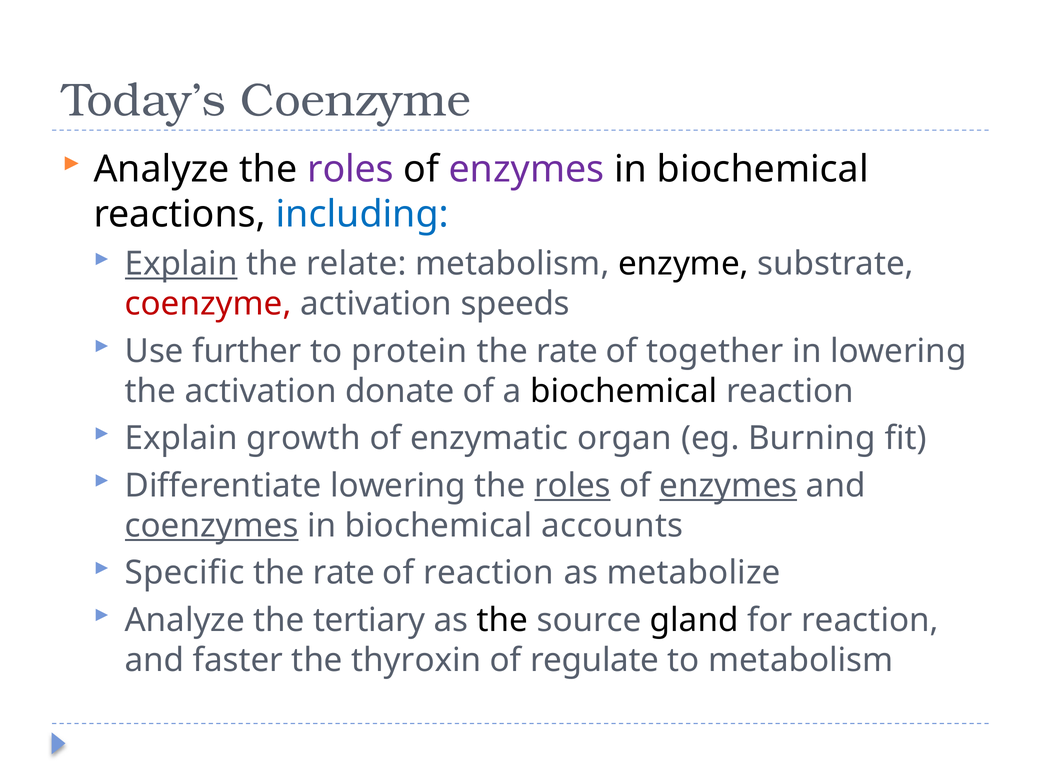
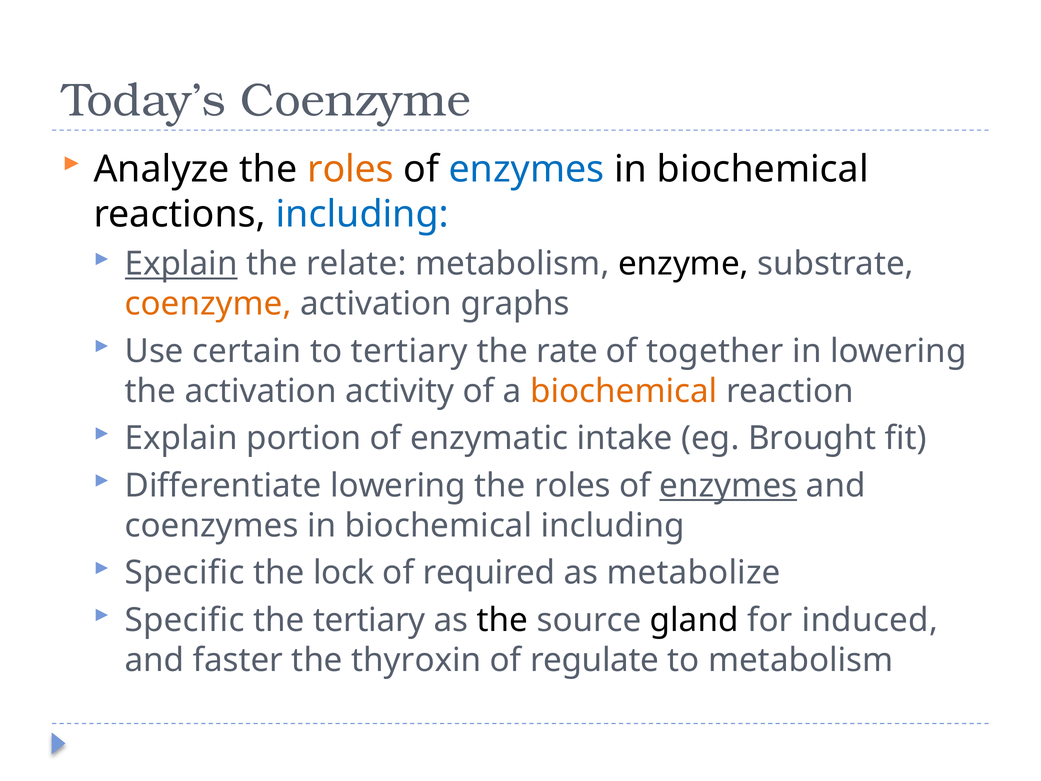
roles colour: purple -> orange (351, 169)
enzymes colour: purple -> blue (527, 169)
coenzyme colour: red -> orange (208, 304)
speeds: speeds -> graphs (515, 304)
further: further -> certain (247, 351)
to protein: protein -> tertiary (409, 351)
donate: donate -> activity (400, 391)
biochemical colour: black -> orange (624, 391)
growth: growth -> portion (304, 438)
organ: organ -> intake (625, 438)
Burning: Burning -> Brought (812, 438)
roles underline: present -> none (573, 486)
coenzymes underline: present -> none (212, 526)
biochemical accounts: accounts -> including (613, 526)
rate: rate -> lock (344, 573)
of reaction: reaction -> required (489, 573)
Analyze: Analyze -> Specific (185, 620)
for reaction: reaction -> induced (870, 620)
